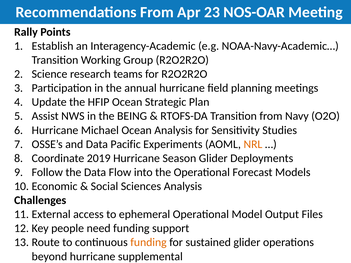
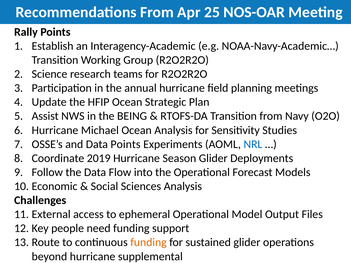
23: 23 -> 25 (212, 12)
Data Pacific: Pacific -> Points (126, 144)
NRL colour: orange -> blue (253, 144)
